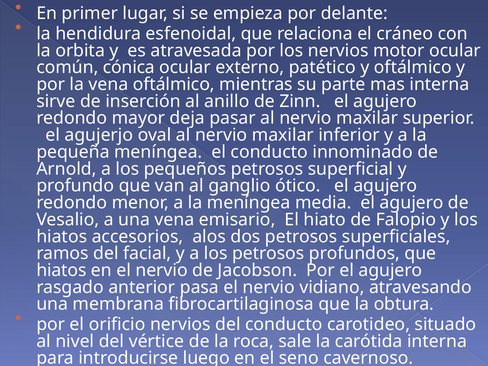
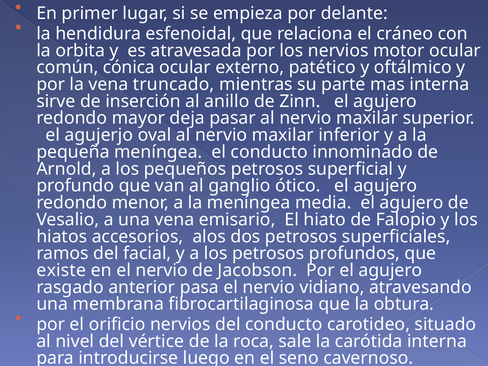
vena oftálmico: oftálmico -> truncado (174, 84)
hiatos: hiatos -> existe (61, 270)
